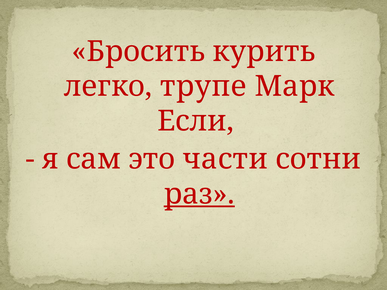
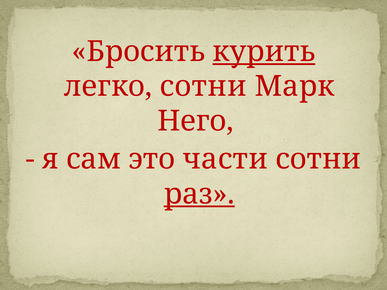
курить underline: none -> present (264, 52)
легко трупе: трупе -> сотни (203, 86)
Если: Если -> Него (196, 121)
